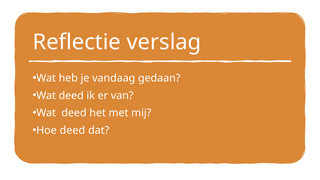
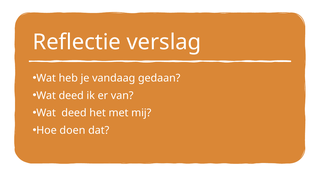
Hoe deed: deed -> doen (72, 130)
